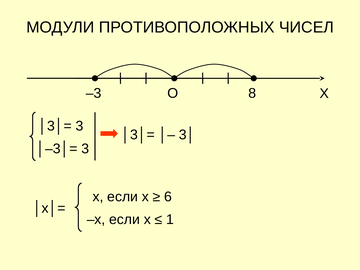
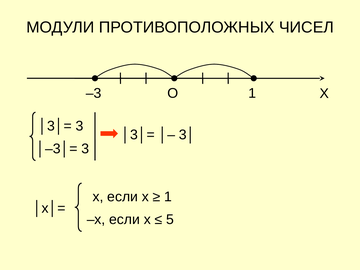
–3 8: 8 -> 1 (252, 93)
6: 6 -> 1 (168, 197)
1: 1 -> 5 (170, 220)
